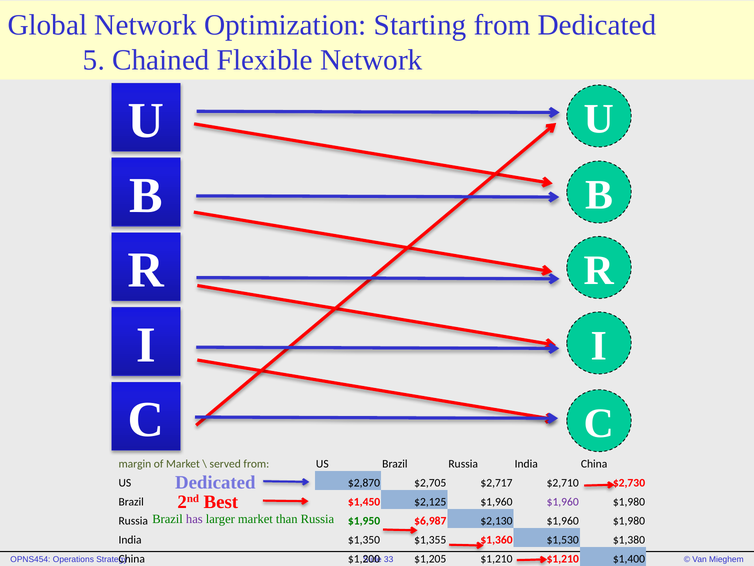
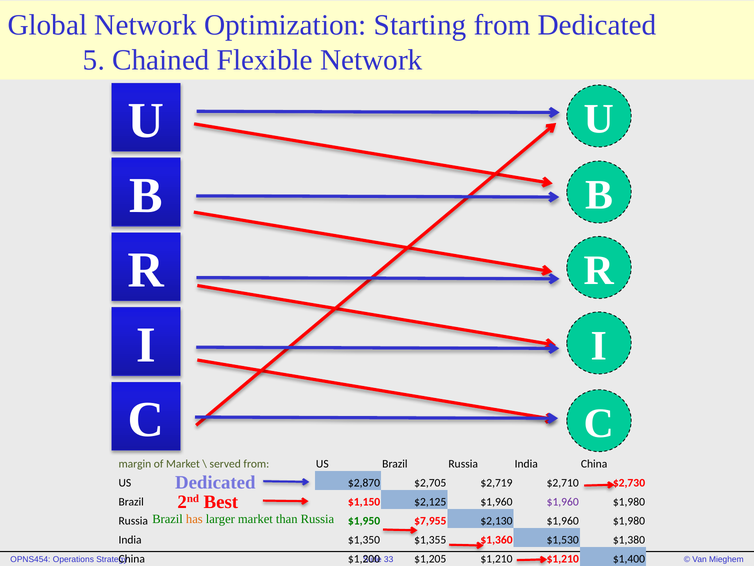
$2,717: $2,717 -> $2,719 (496, 483)
$1,450: $1,450 -> $1,150 (364, 502)
has colour: purple -> orange (194, 519)
$6,987: $6,987 -> $7,955 (430, 521)
